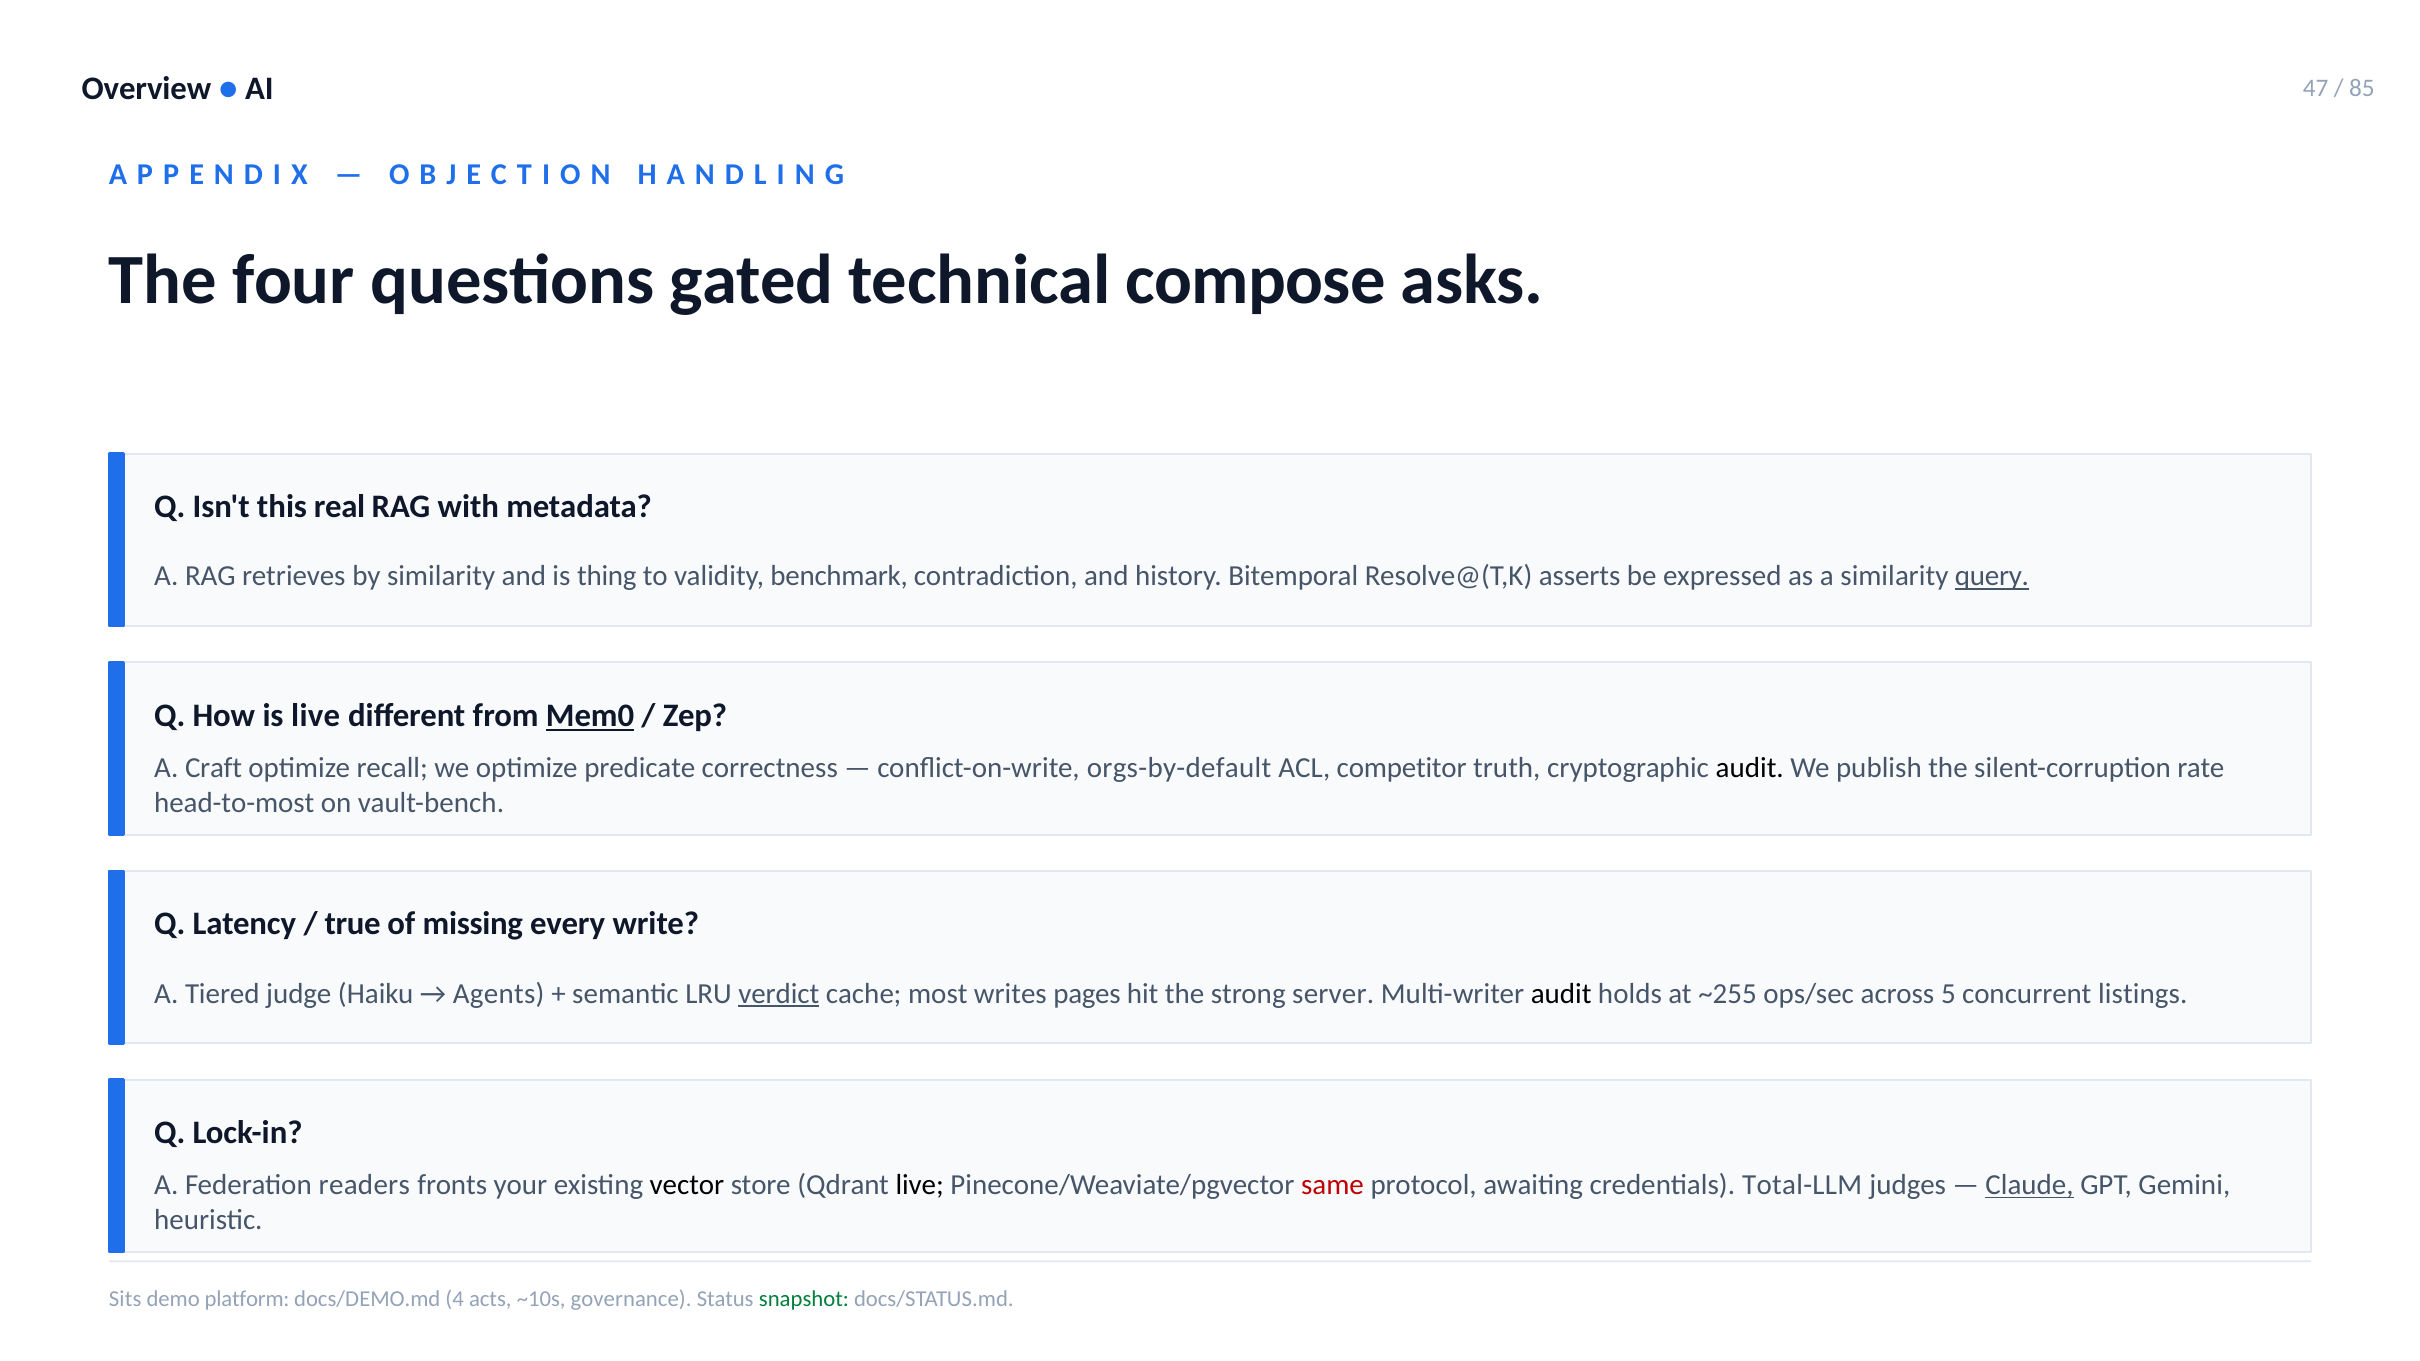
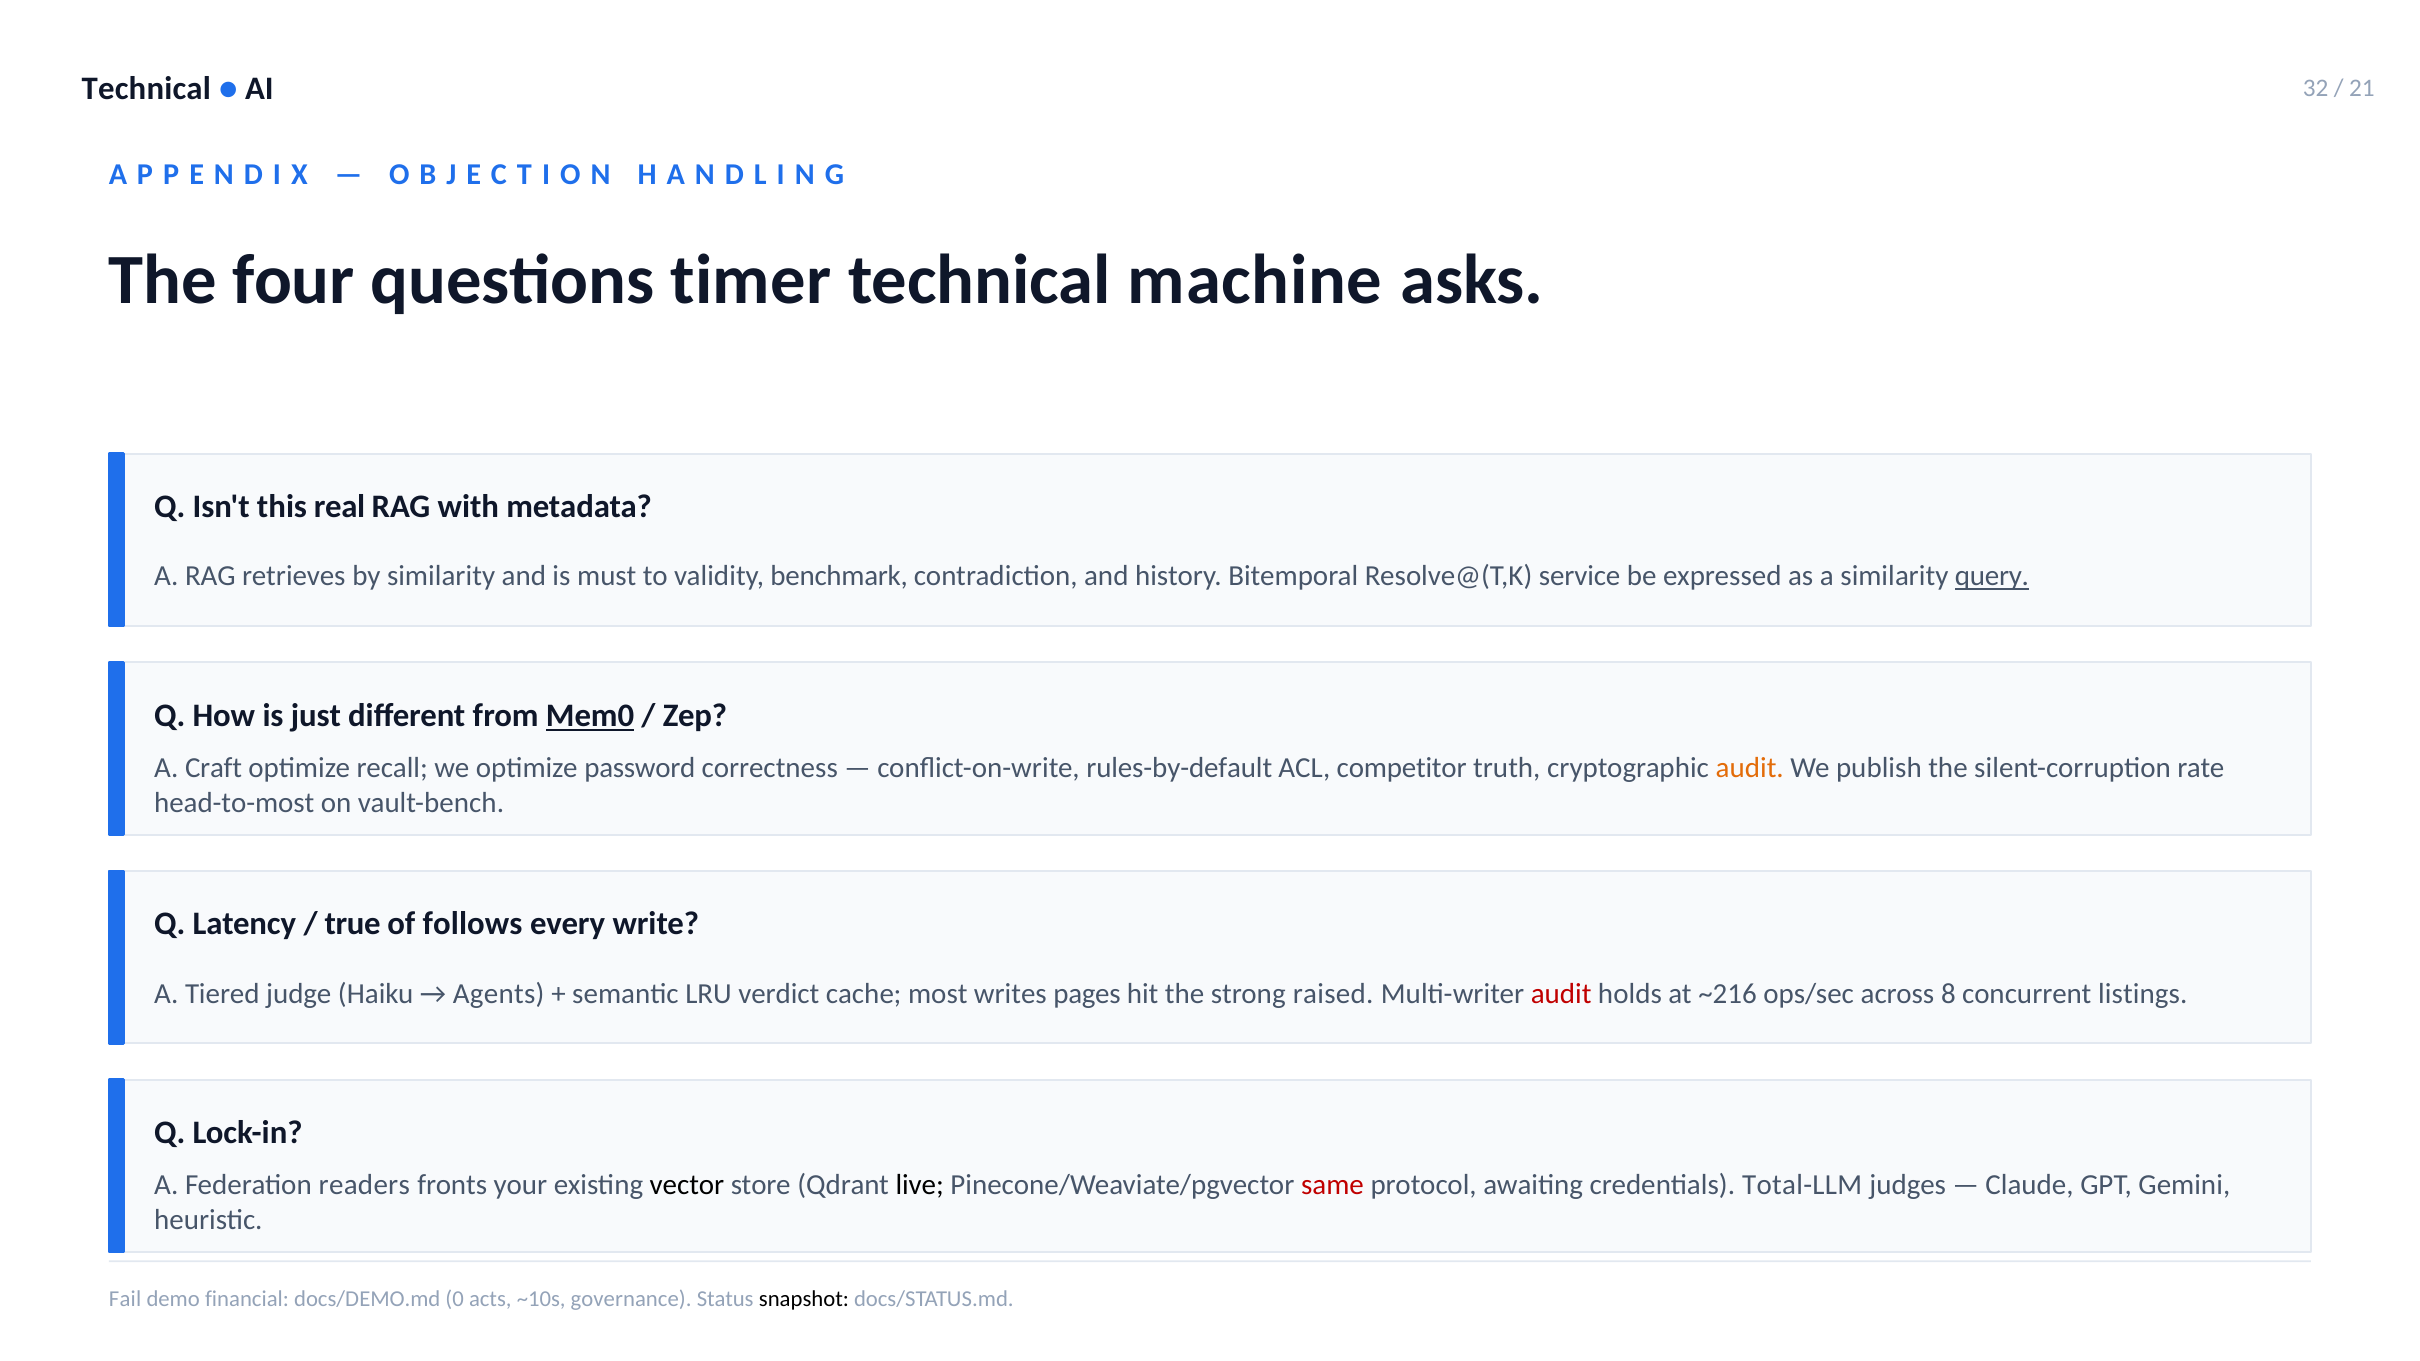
Overview: Overview -> Technical (146, 89)
47: 47 -> 32 (2316, 88)
85: 85 -> 21 (2362, 88)
gated: gated -> timer (751, 281)
compose: compose -> machine (1255, 281)
thing: thing -> must (607, 577)
asserts: asserts -> service (1580, 577)
is live: live -> just (316, 716)
predicate: predicate -> password (640, 768)
orgs-by-default: orgs-by-default -> rules-by-default (1179, 768)
audit colour: black -> orange (1750, 768)
missing: missing -> follows (473, 924)
verdict underline: present -> none (779, 994)
server: server -> raised (1333, 994)
audit colour: black -> red (1561, 994)
~255: ~255 -> ~216 (1728, 994)
5: 5 -> 8 (1948, 994)
Claude underline: present -> none (2029, 1185)
Sits: Sits -> Fail (125, 1299)
platform: platform -> financial (247, 1299)
4: 4 -> 0 (455, 1299)
snapshot colour: green -> black (804, 1299)
